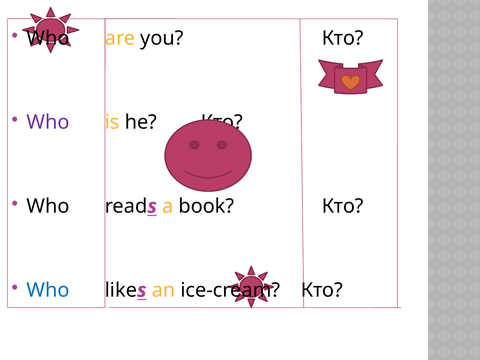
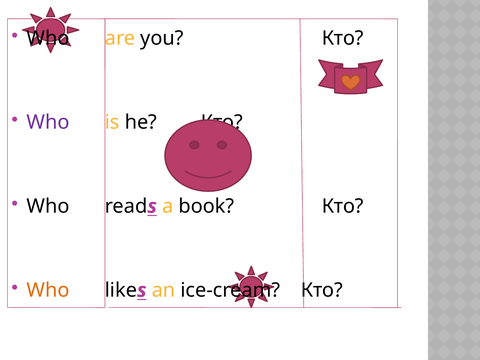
Who colour: blue -> orange (48, 290)
